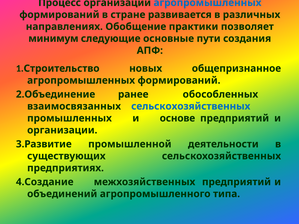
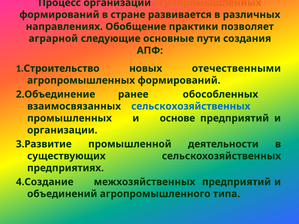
агропромышленных colour: blue -> orange (207, 3)
минимум: минимум -> аграрной (53, 39)
общепризнанное: общепризнанное -> отечественными (236, 69)
